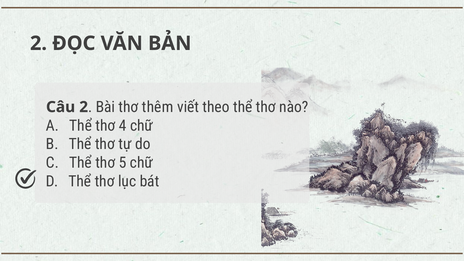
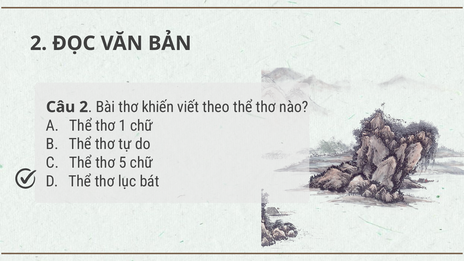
thêm: thêm -> khiến (158, 107)
4: 4 -> 1 (123, 126)
